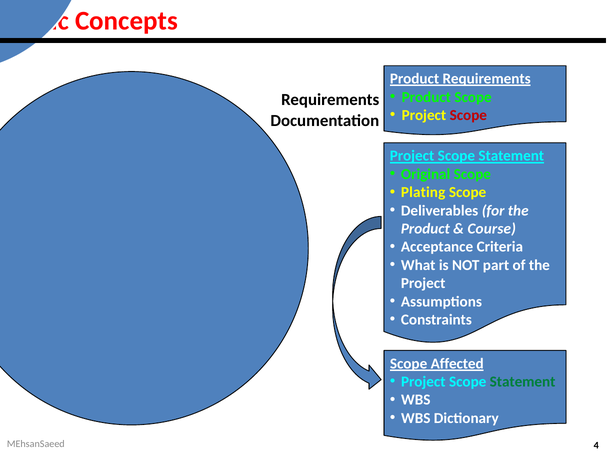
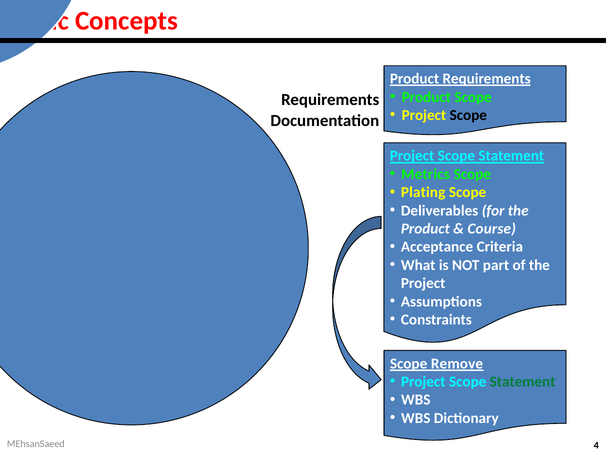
Scope colour: red -> black (468, 115)
Original: Original -> Metrics (426, 174)
Affected: Affected -> Remove (457, 364)
